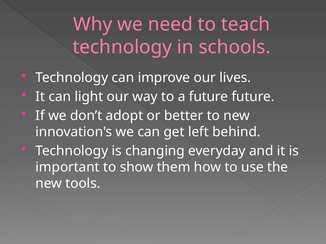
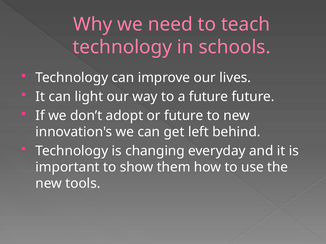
or better: better -> future (184, 116)
